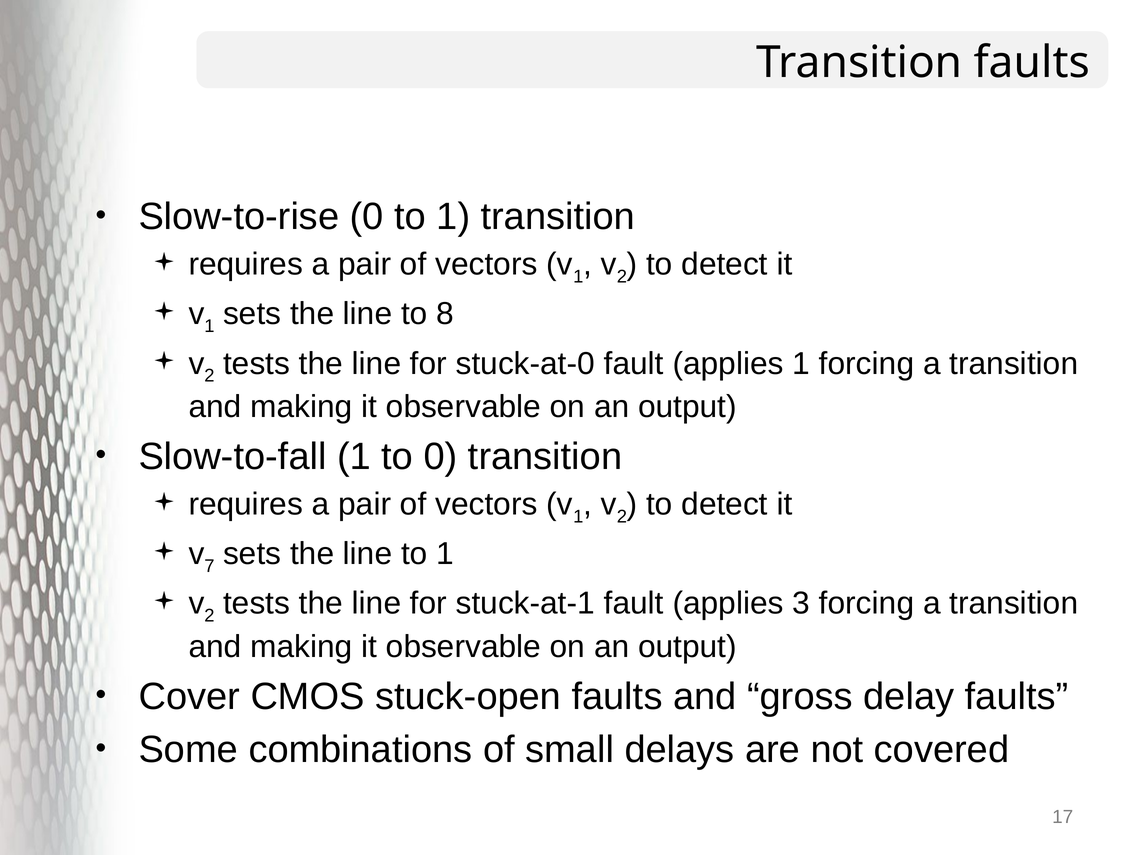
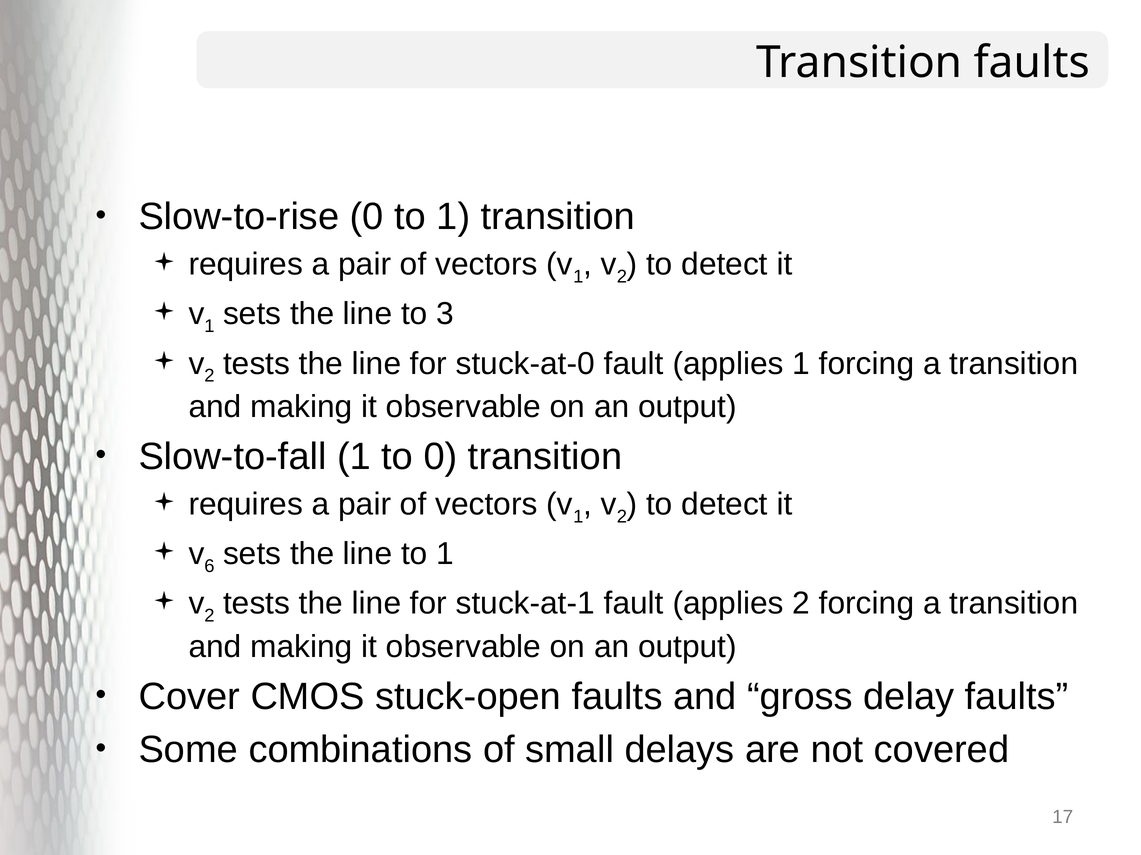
8: 8 -> 3 (445, 314)
7: 7 -> 6 (209, 567)
applies 3: 3 -> 2 (801, 604)
